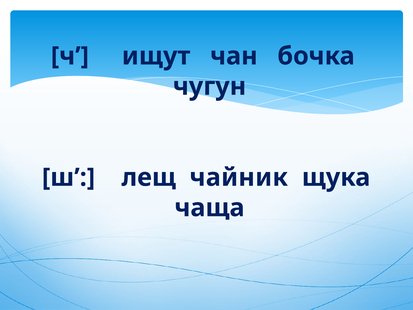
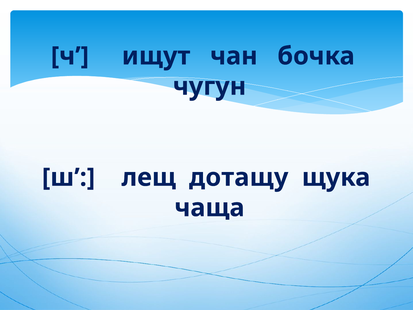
чайник: чайник -> дотащу (239, 177)
